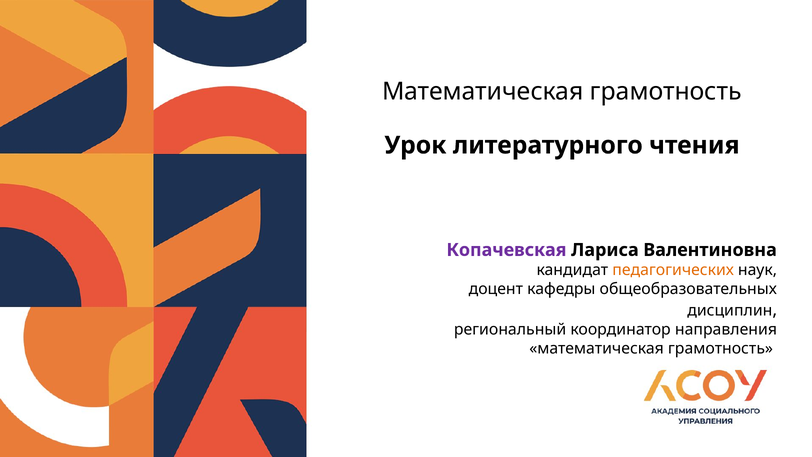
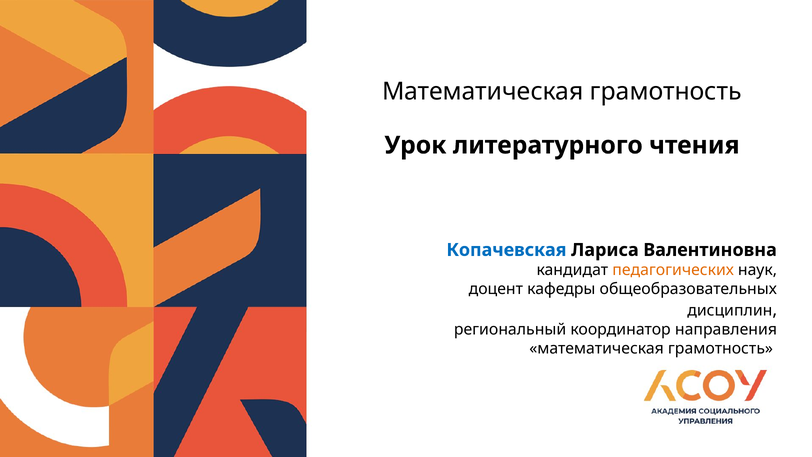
Копачевская colour: purple -> blue (507, 250)
